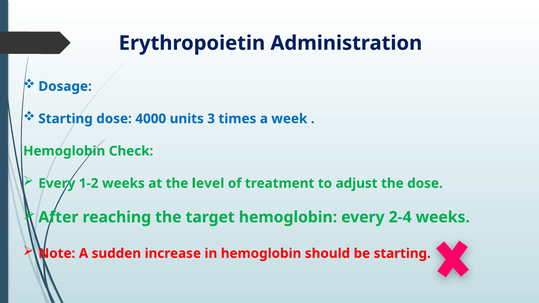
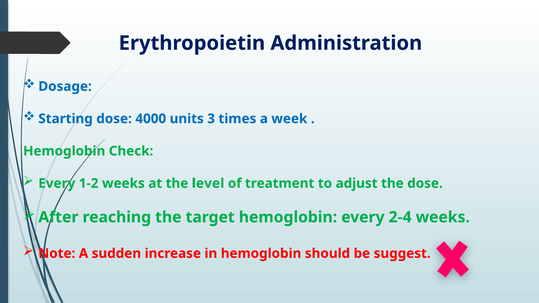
be starting: starting -> suggest (402, 254)
